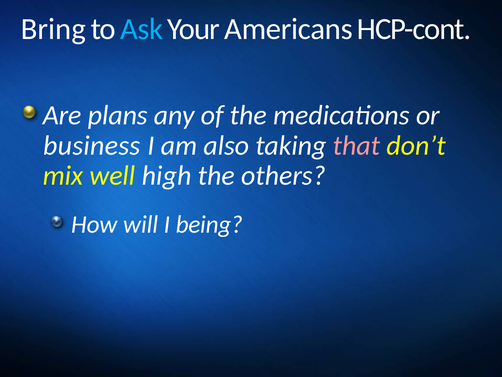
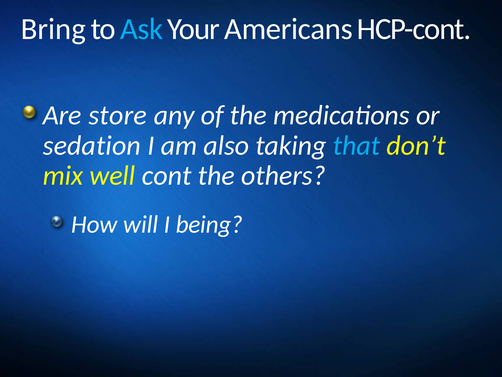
plans: plans -> store (118, 115)
business: business -> sedation (92, 145)
that colour: pink -> light blue (356, 145)
high: high -> cont (167, 176)
